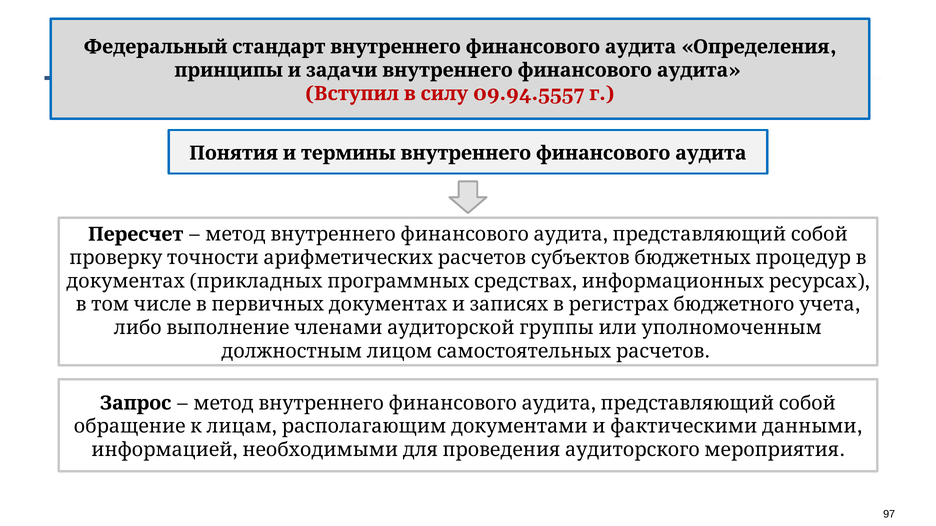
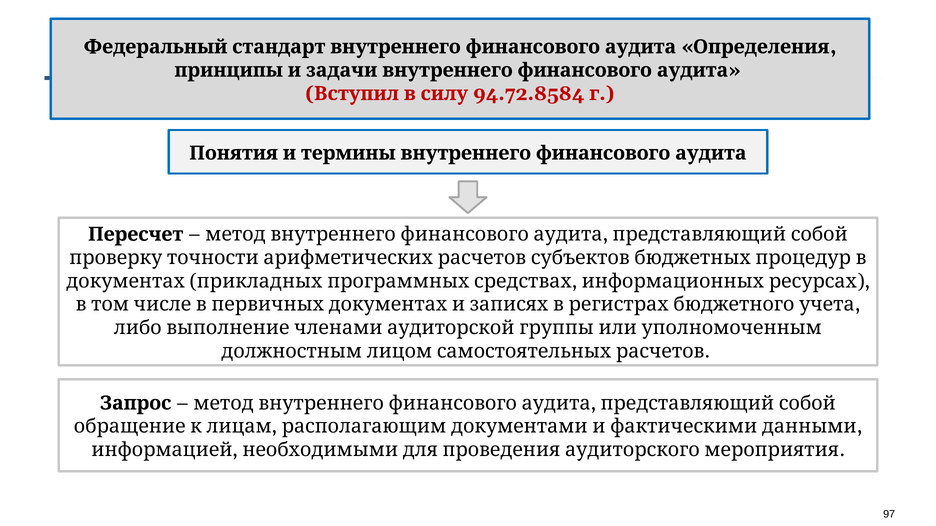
09.94.5557: 09.94.5557 -> 94.72.8584 (529, 94)
